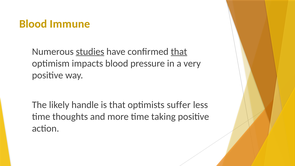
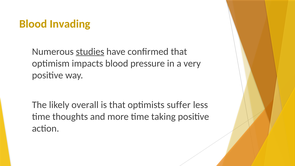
Immune: Immune -> Invading (70, 24)
that underline: present -> none (179, 52)
handle: handle -> overall (85, 105)
